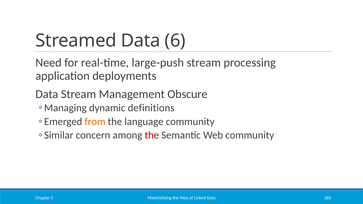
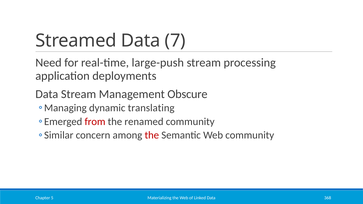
6: 6 -> 7 (175, 41)
definitions: definitions -> translating (151, 108)
from colour: orange -> red (95, 122)
language: language -> renamed (144, 122)
